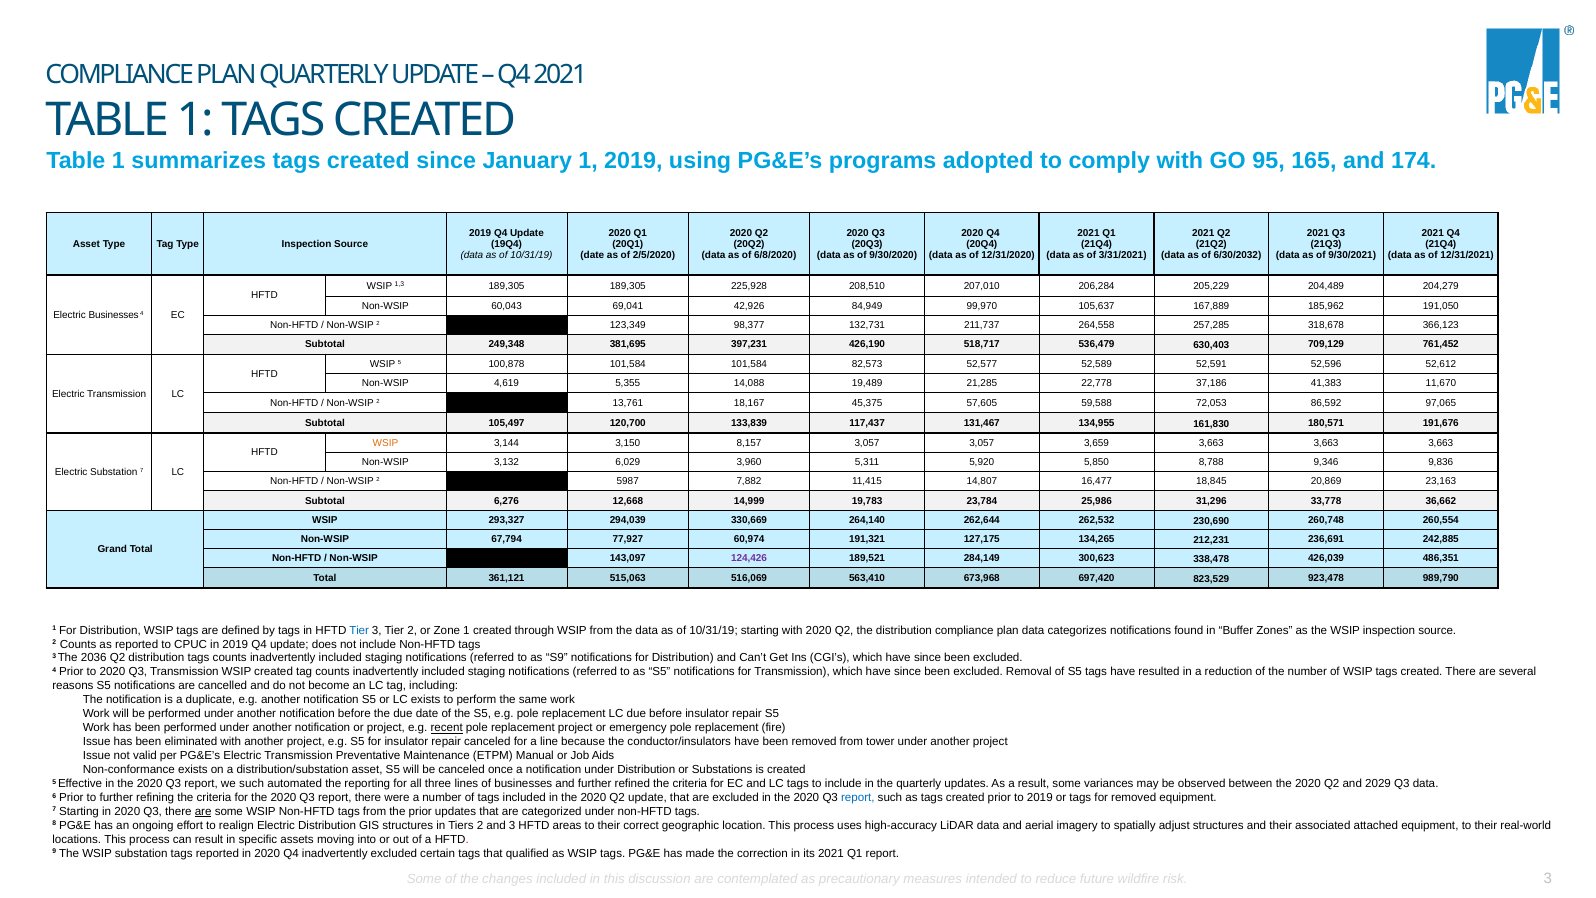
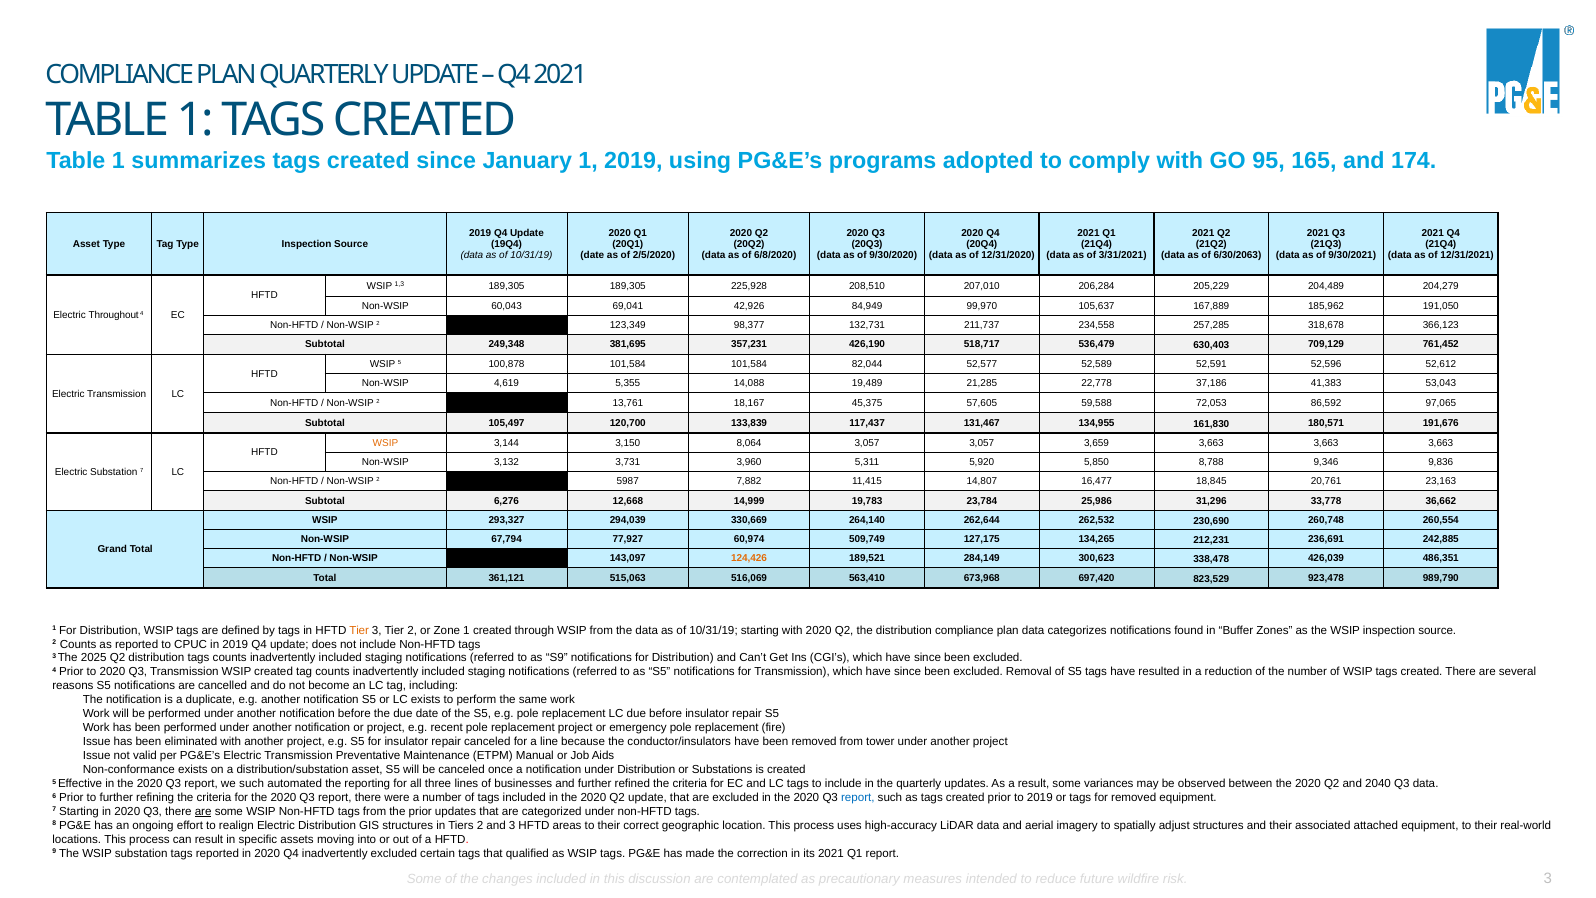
6/30/2032: 6/30/2032 -> 6/30/2063 (1237, 255)
Electric Businesses: Businesses -> Throughout (114, 315)
264,558: 264,558 -> 234,558 (1097, 325)
397,231: 397,231 -> 357,231 (749, 345)
82,573: 82,573 -> 82,044 (867, 364)
11,670: 11,670 -> 53,043 (1441, 383)
8,157: 8,157 -> 8,064 (749, 443)
6,029: 6,029 -> 3,731 (628, 462)
20,869: 20,869 -> 20,761 (1326, 481)
191,321: 191,321 -> 509,749 (867, 539)
124,426 colour: purple -> orange (749, 559)
Tier colour: blue -> orange (359, 630)
2036: 2036 -> 2025 (94, 658)
recent underline: present -> none (447, 728)
2029: 2029 -> 2040 (1378, 783)
